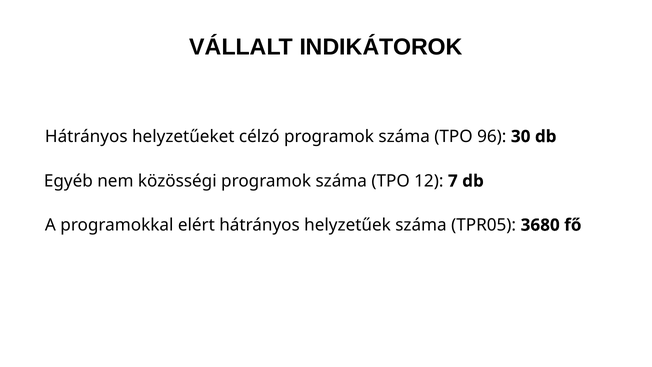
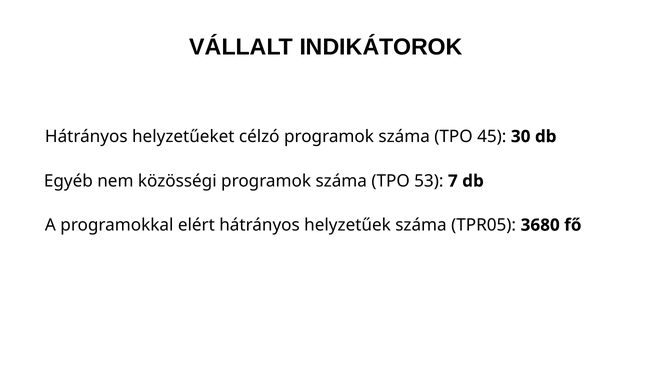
96: 96 -> 45 (492, 136)
12: 12 -> 53 (429, 181)
